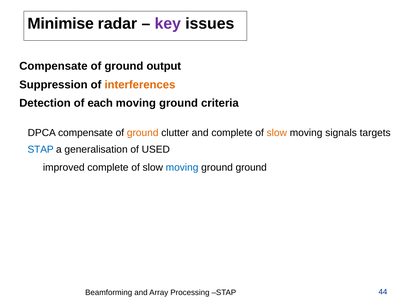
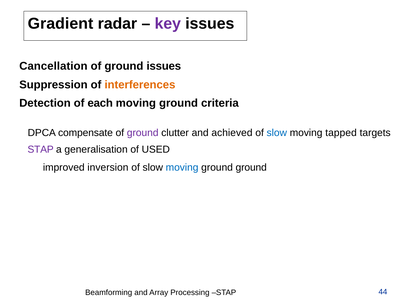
Minimise: Minimise -> Gradient (61, 24)
Compensate: Compensate -> Cancellation (53, 66)
ground output: output -> issues (164, 66)
ground colour: orange -> purple (143, 133)
and complete: complete -> achieved (232, 133)
slow colour: orange -> blue (277, 133)
signals: signals -> tapped (341, 133)
STAP colour: blue -> purple (41, 150)
improved complete: complete -> inversion (108, 168)
